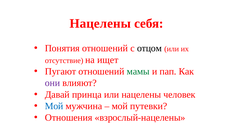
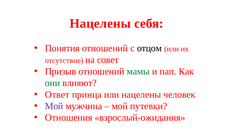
ищет: ищет -> совет (108, 60)
Пугают: Пугают -> Призыв (61, 71)
они colour: purple -> green (52, 83)
Давай: Давай -> Ответ (57, 94)
Мой colour: blue -> purple (54, 106)
взрослый-нацелены: взрослый-нацелены -> взрослый-ожидания (140, 118)
